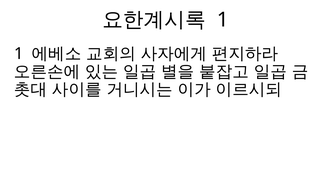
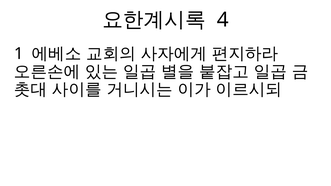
1: 1 -> 4 (223, 20)
